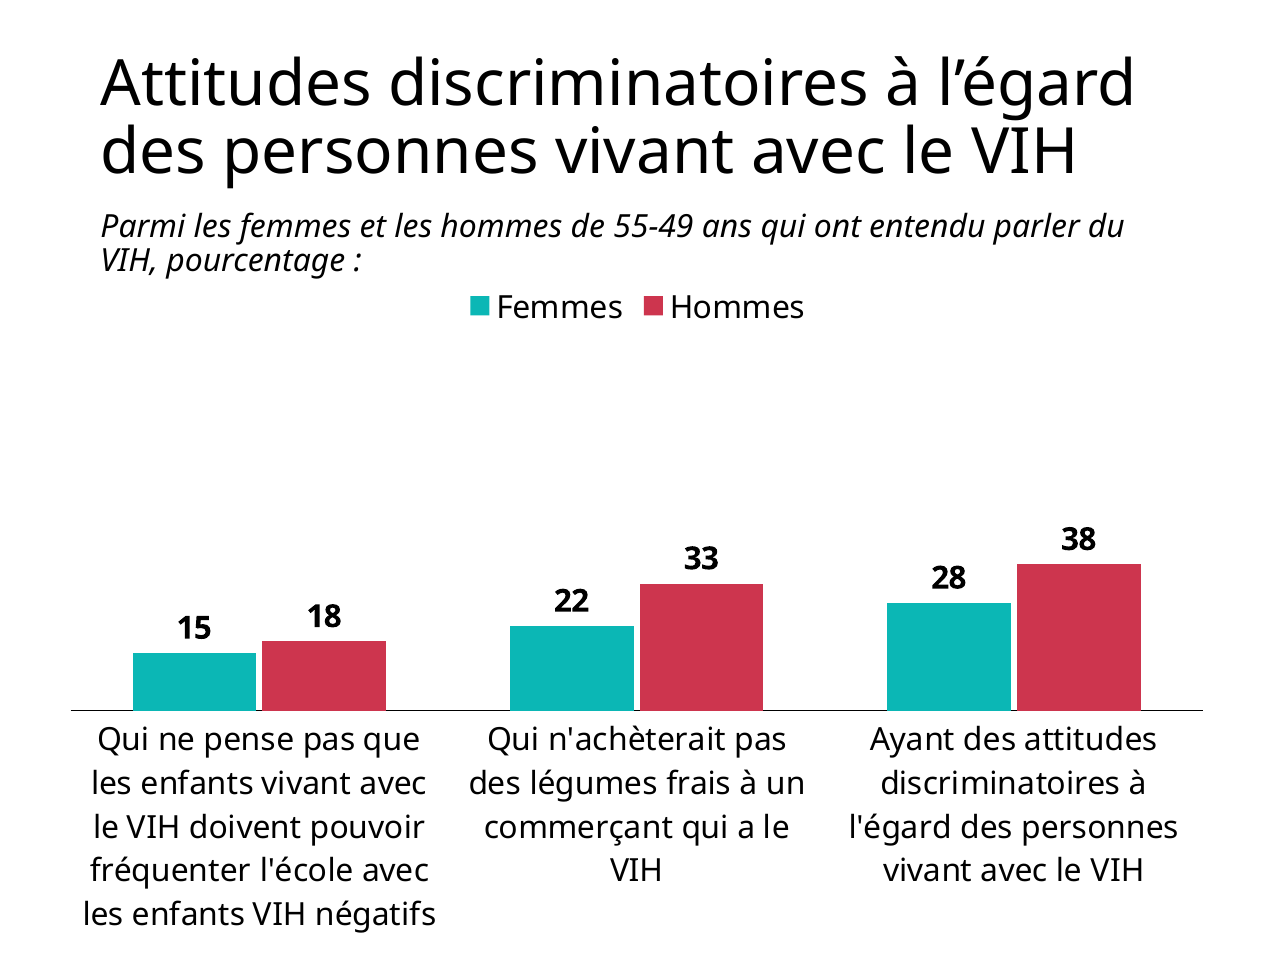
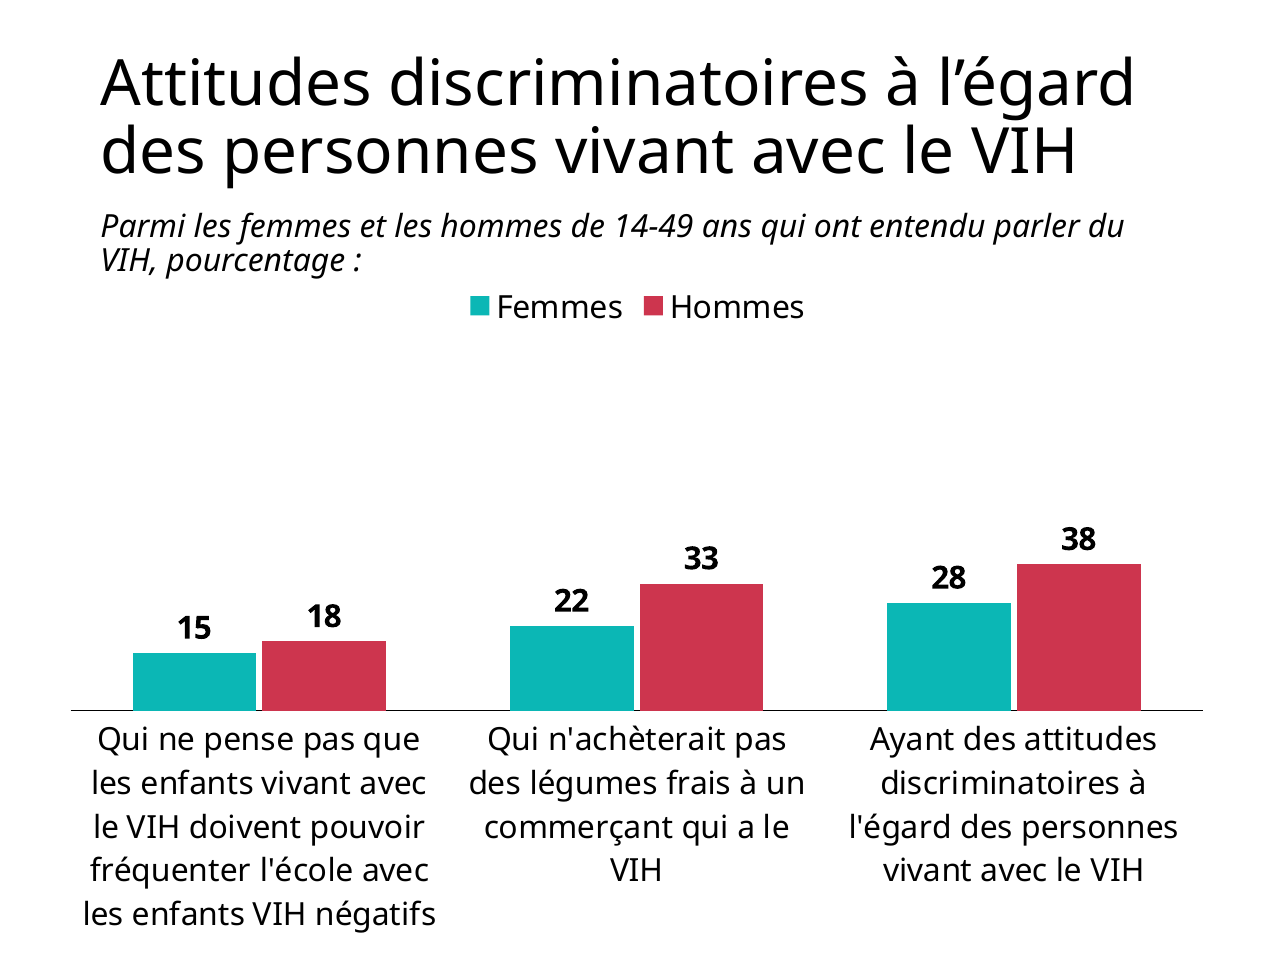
55-49: 55-49 -> 14-49 (654, 227)
